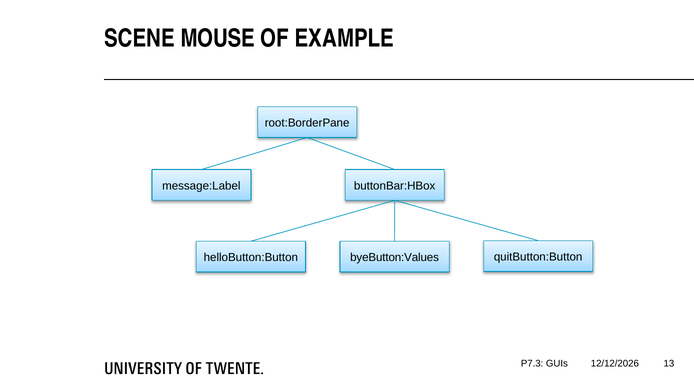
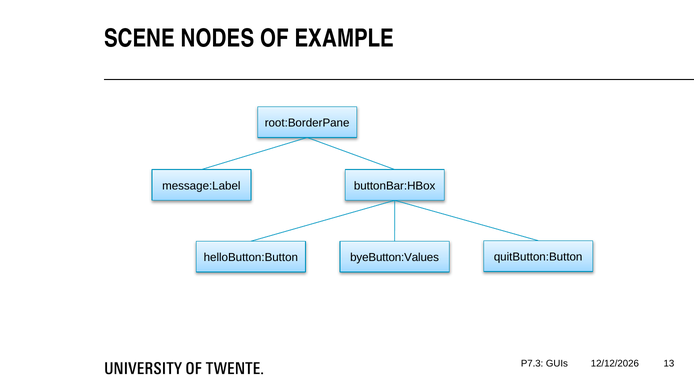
MOUSE: MOUSE -> NODES (218, 39)
